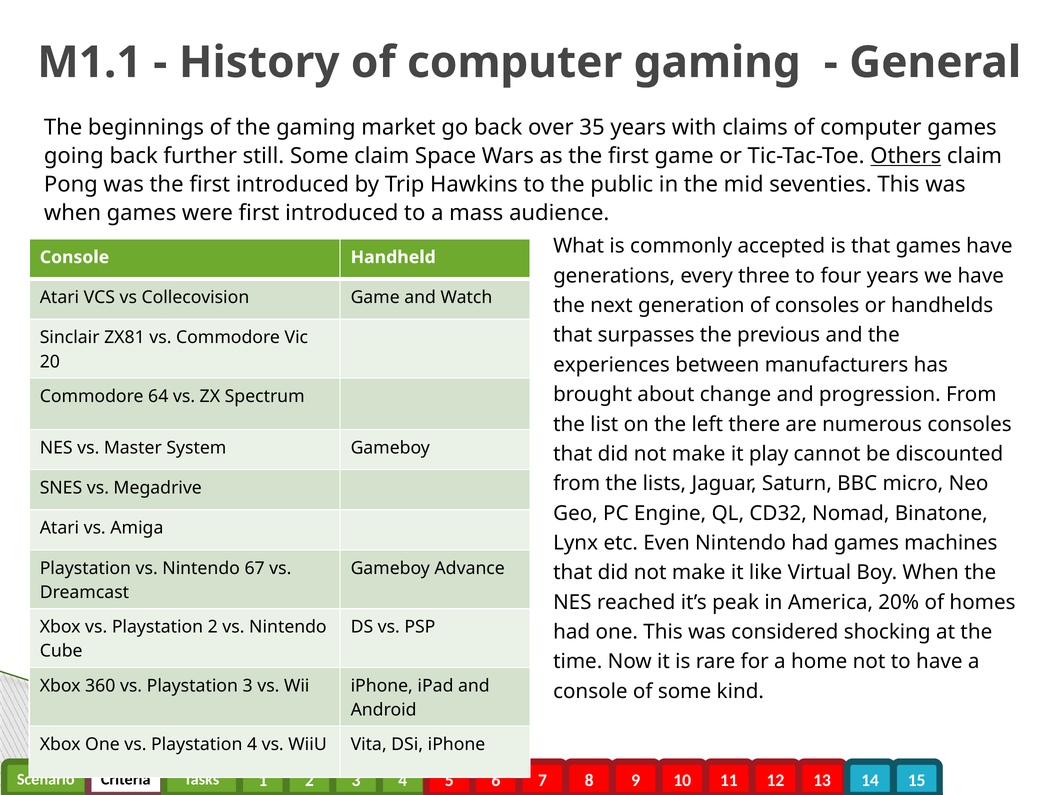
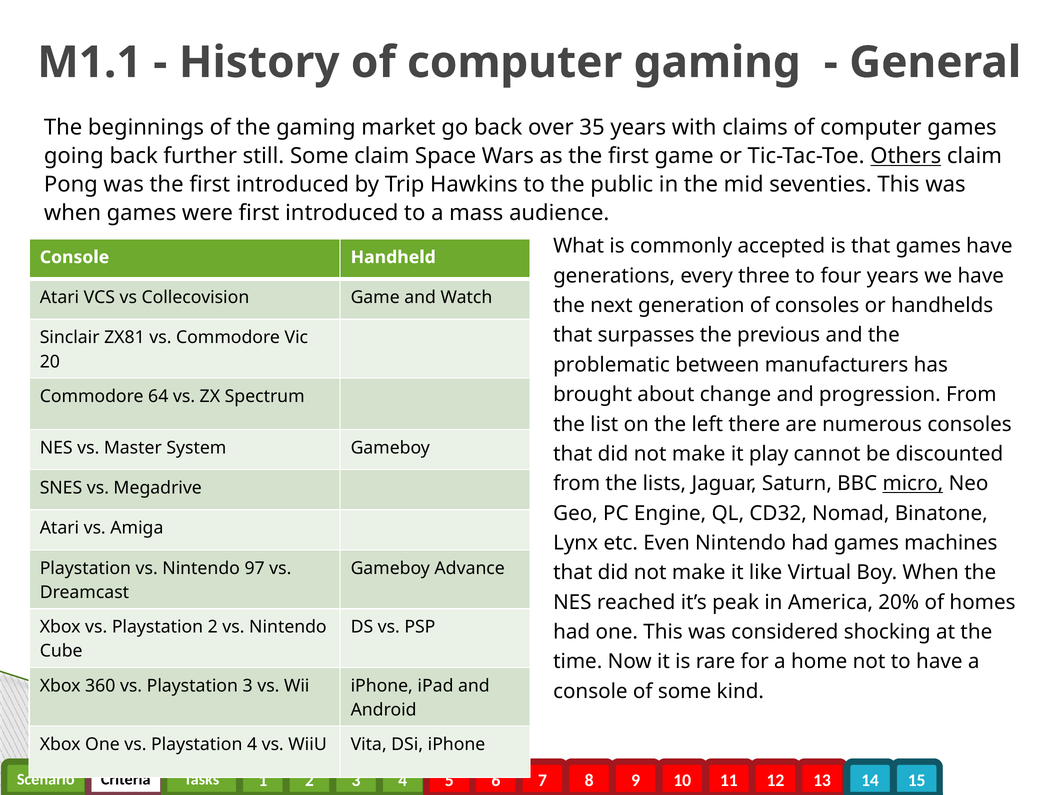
experiences: experiences -> problematic (612, 365)
micro underline: none -> present (913, 484)
67: 67 -> 97 (255, 568)
